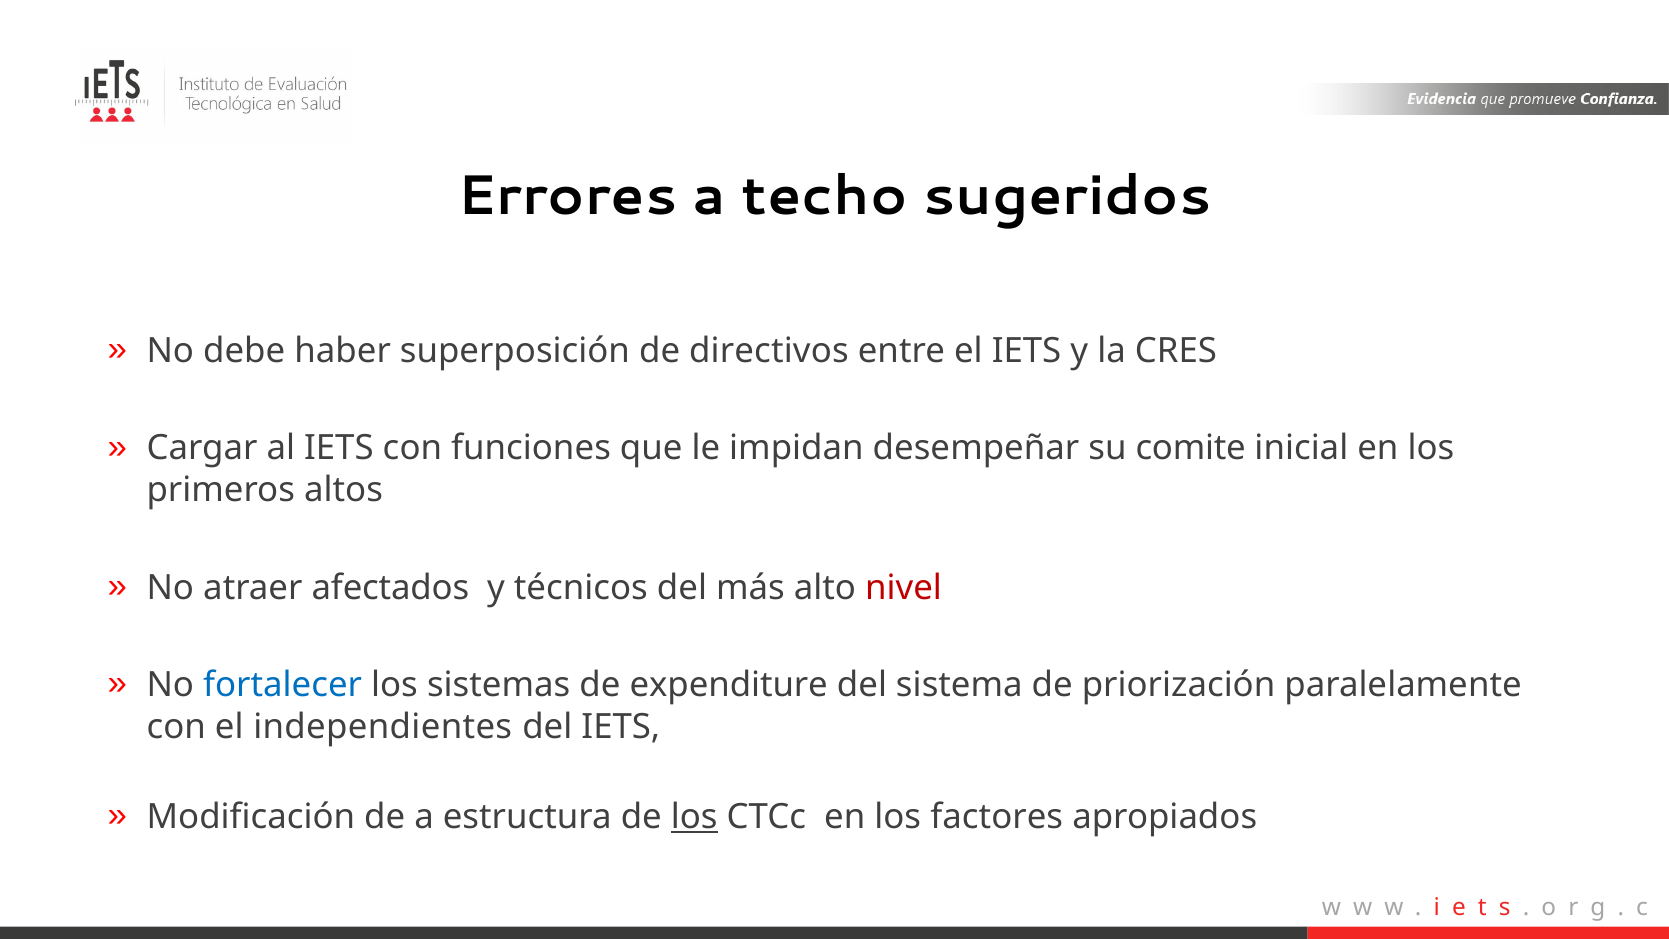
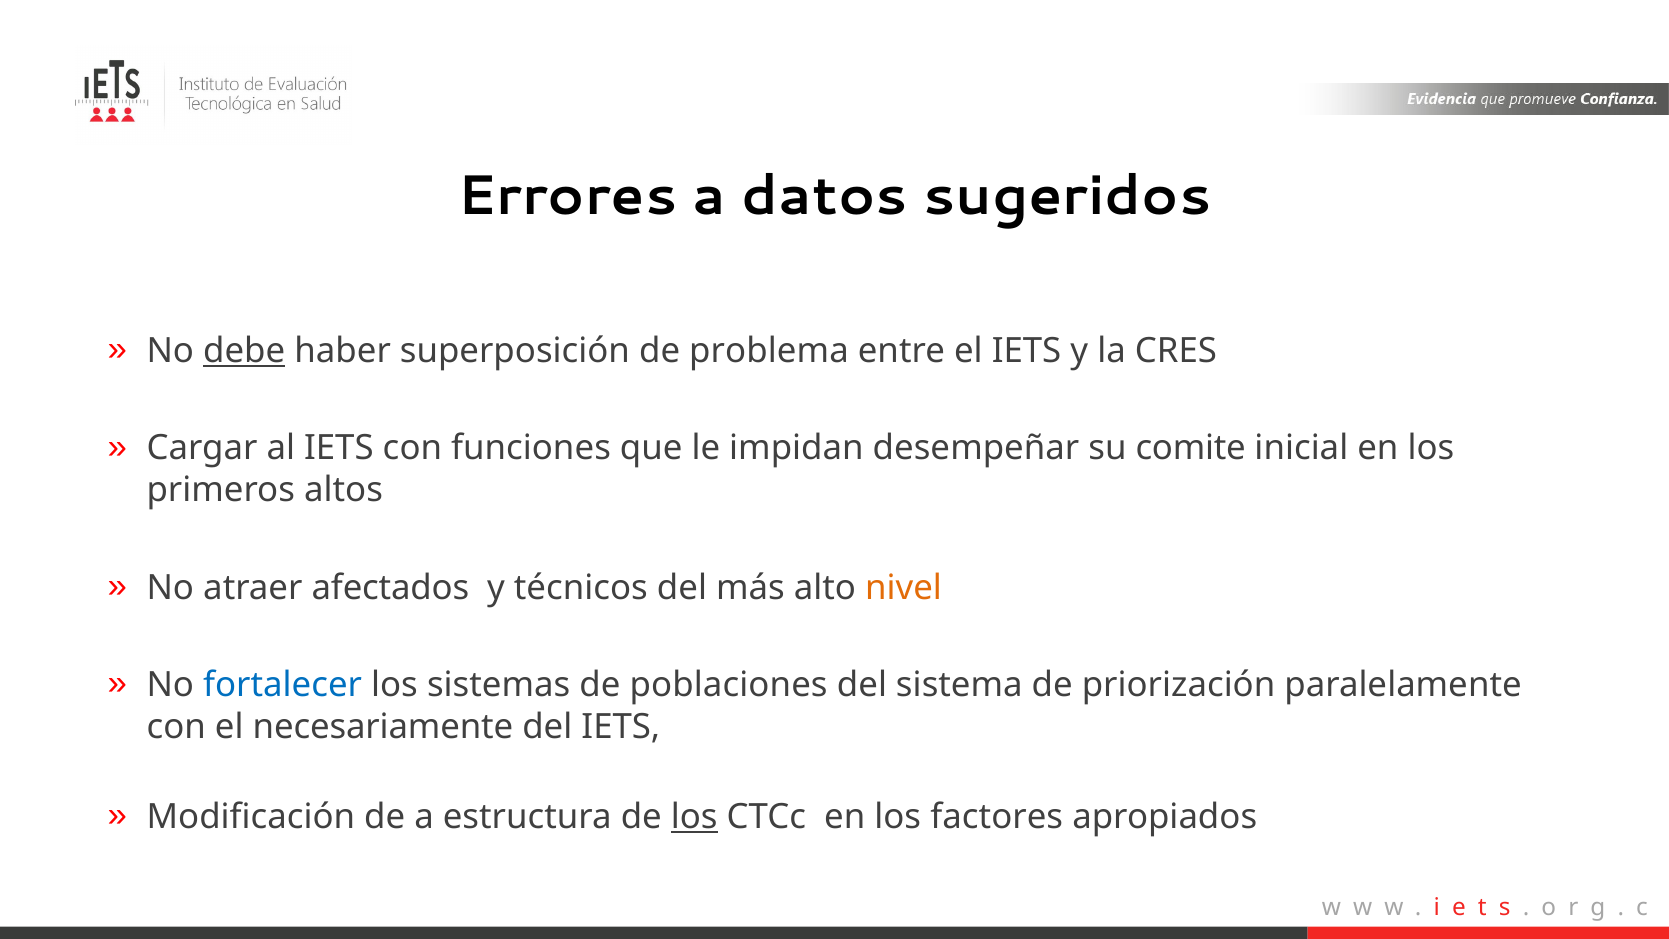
techo: techo -> datos (825, 196)
debe underline: none -> present (244, 351)
directivos: directivos -> problema (769, 351)
nivel colour: red -> orange (903, 588)
expenditure: expenditure -> poblaciones (729, 685)
independientes: independientes -> necesariamente (383, 727)
